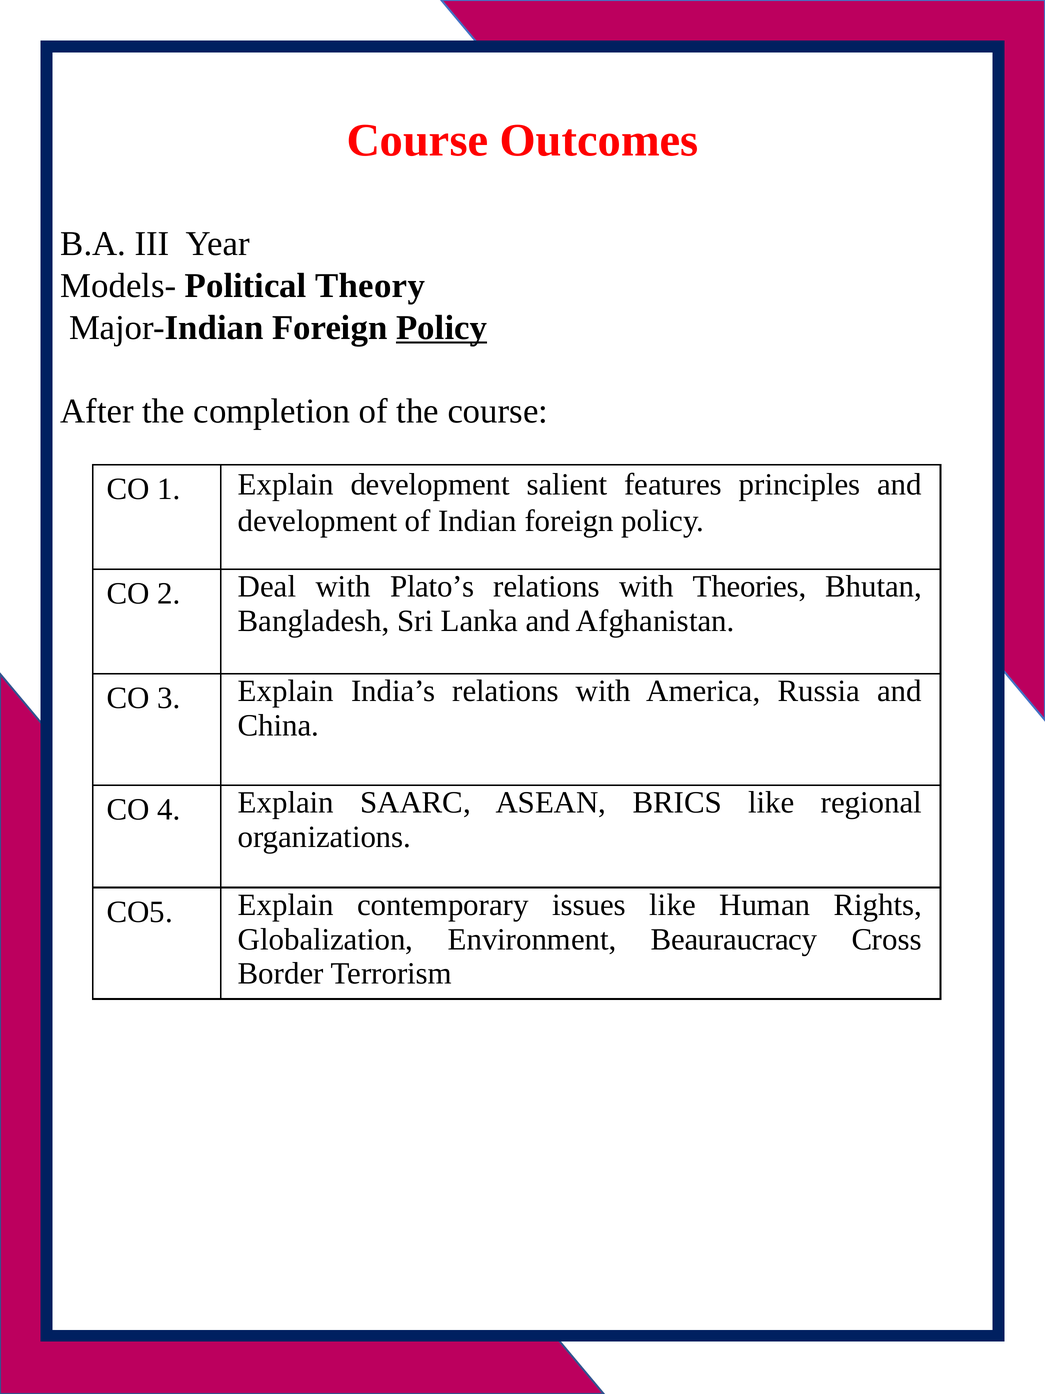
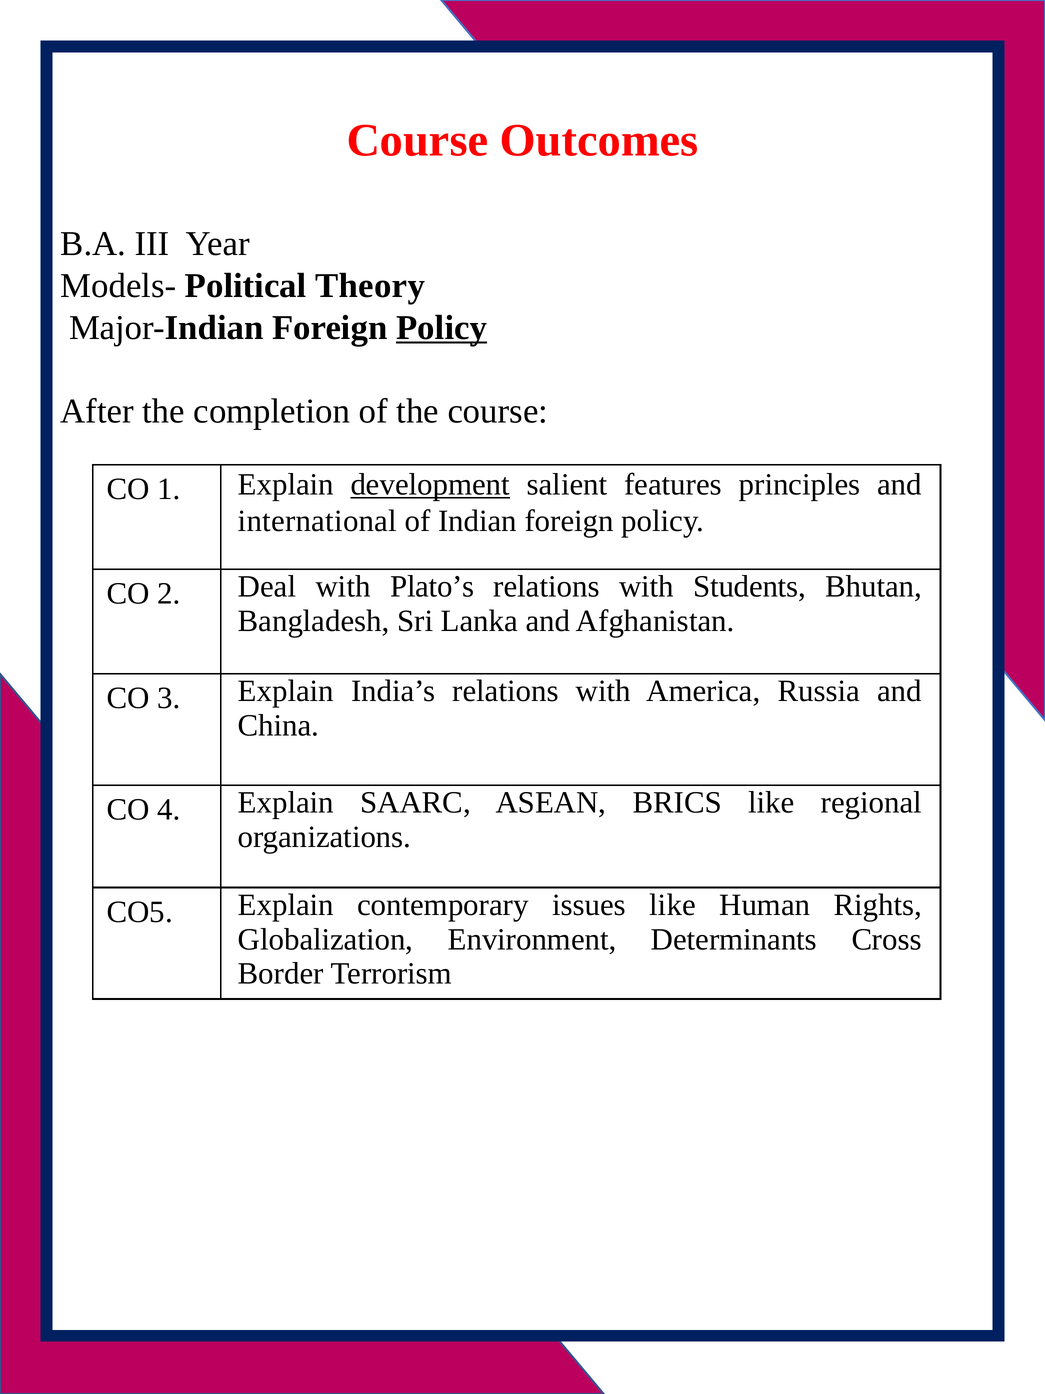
development underline: none -> present (430, 484)
development: development -> international (317, 521)
Theories: Theories -> Students (750, 586)
Beauraucracy: Beauraucracy -> Determinants (734, 939)
